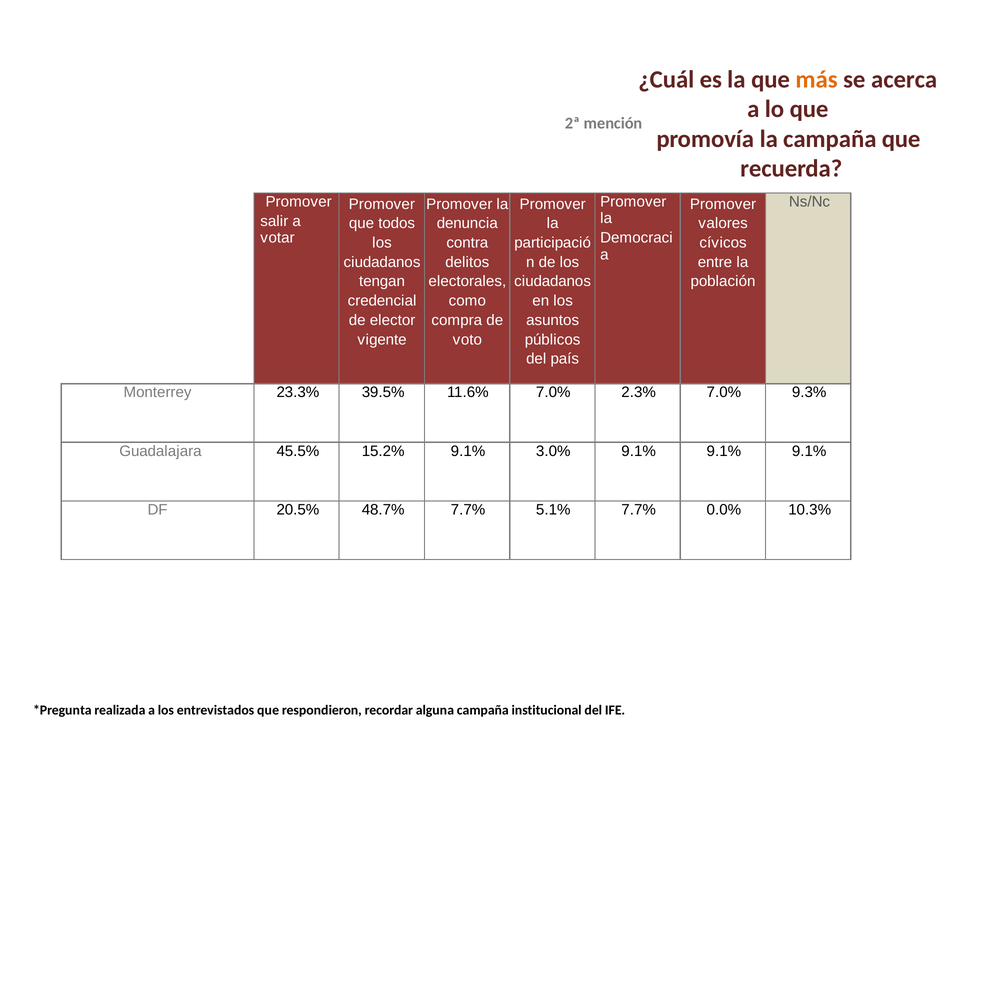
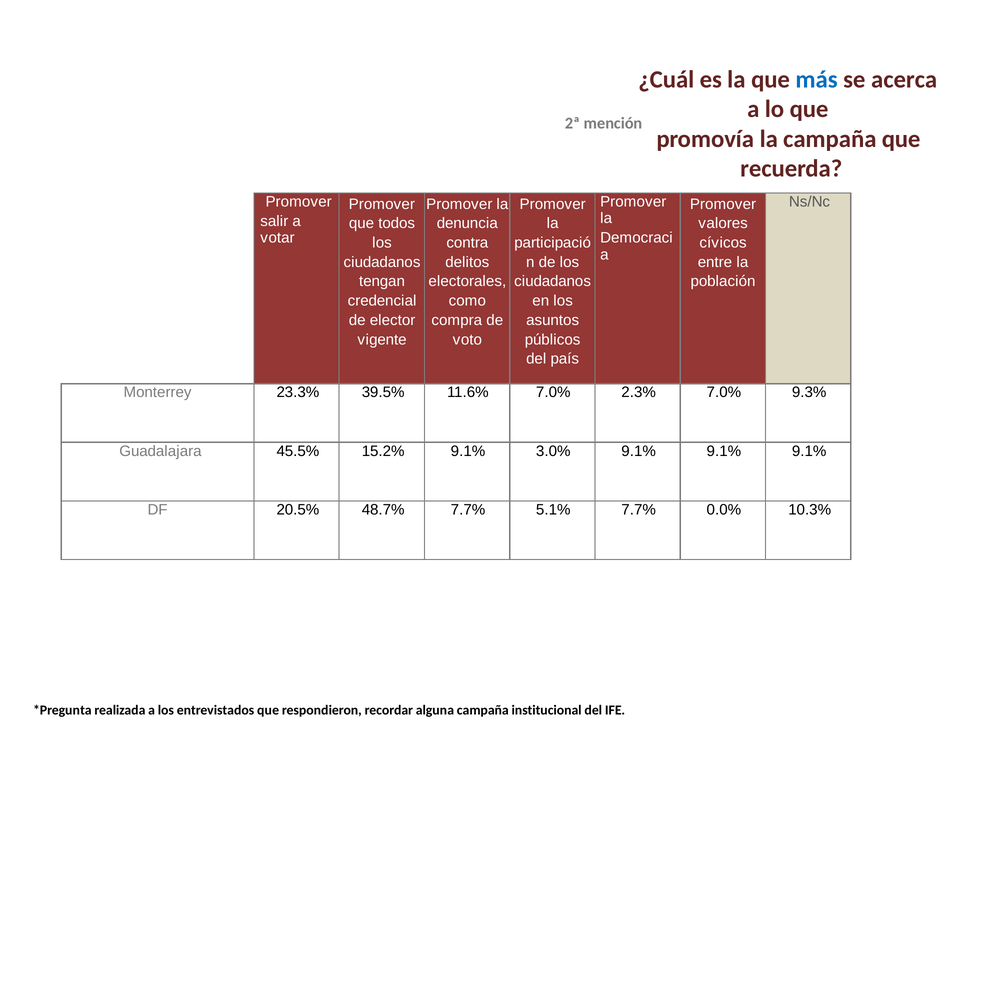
más colour: orange -> blue (817, 79)
